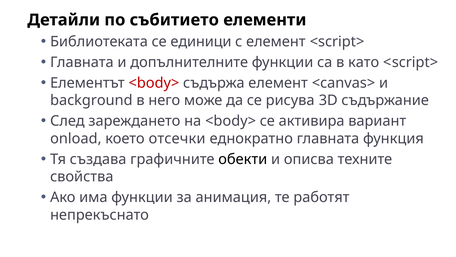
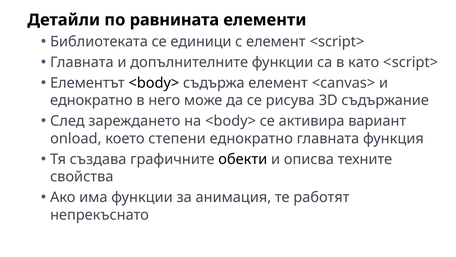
събитието: събитието -> равнината (174, 20)
<body> colour: red -> black (154, 83)
background: background -> еднократно (91, 100)
отсечки: отсечки -> степени (177, 138)
